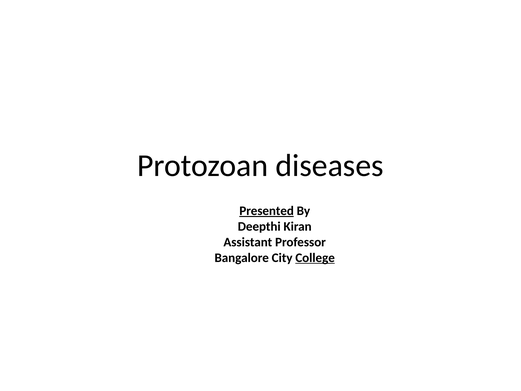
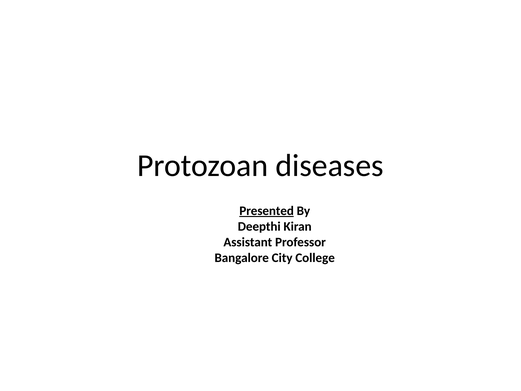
College underline: present -> none (315, 258)
